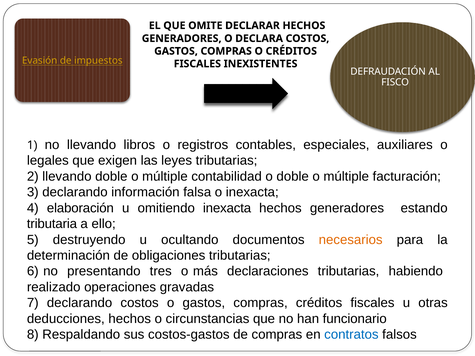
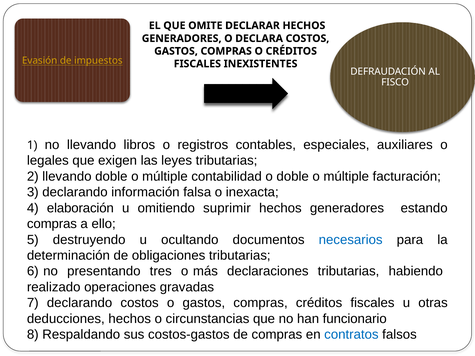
omitiendo inexacta: inexacta -> suprimir (227, 208)
tributaria: tributaria -> compras (52, 224)
necesarios colour: orange -> blue (351, 240)
